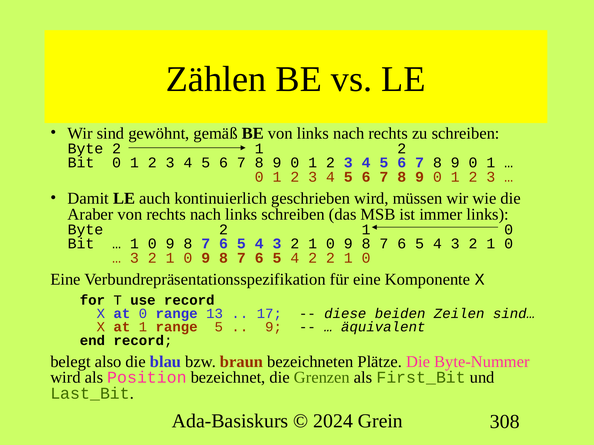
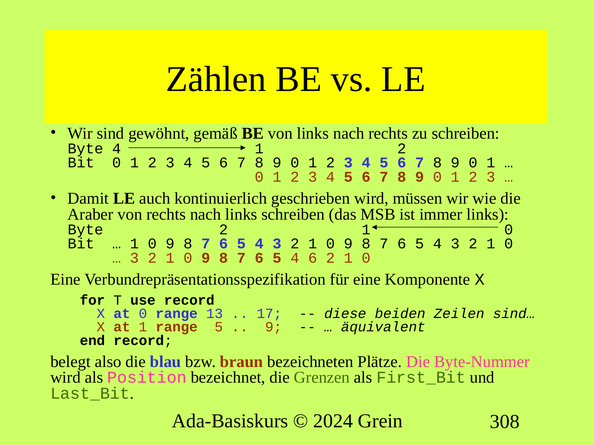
2: 2 -> 4 (117, 149)
4 2: 2 -> 6 (313, 258)
